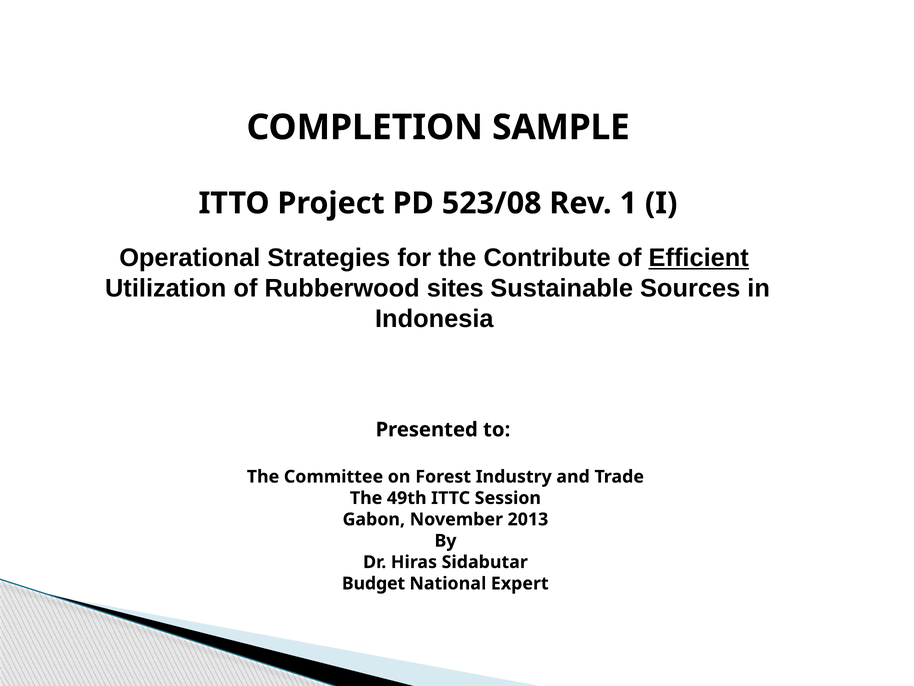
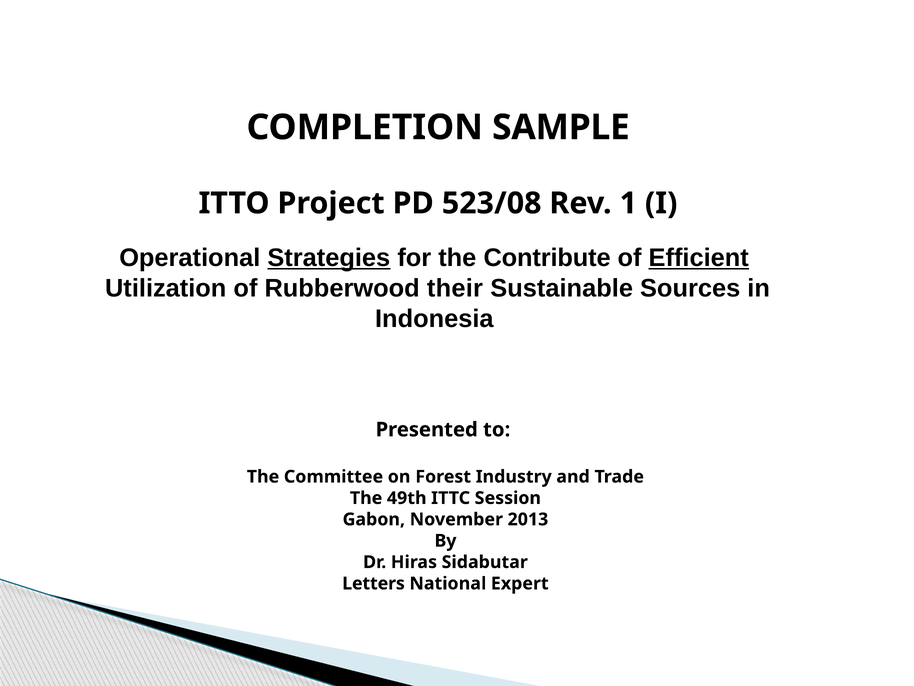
Strategies underline: none -> present (329, 258)
sites: sites -> their (455, 288)
Budget: Budget -> Letters (374, 583)
